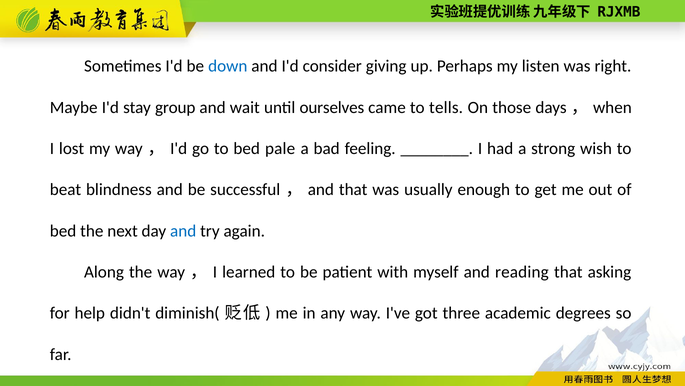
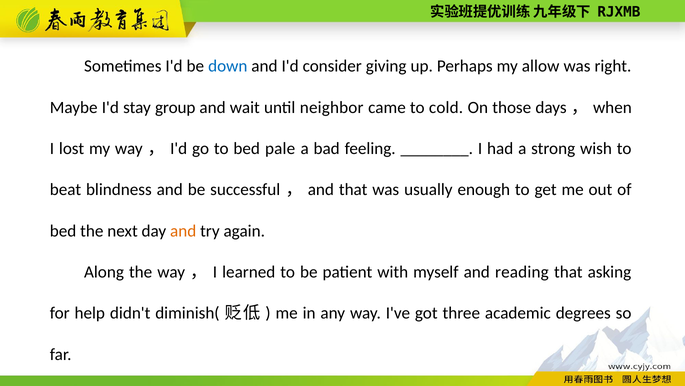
listen: listen -> allow (541, 66)
ourselves: ourselves -> neighbor (332, 107)
tells: tells -> cold (446, 107)
and colour: blue -> orange (183, 231)
